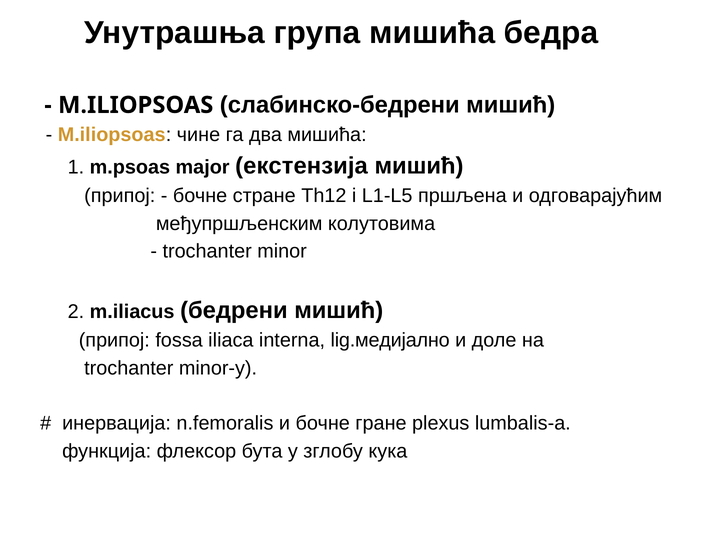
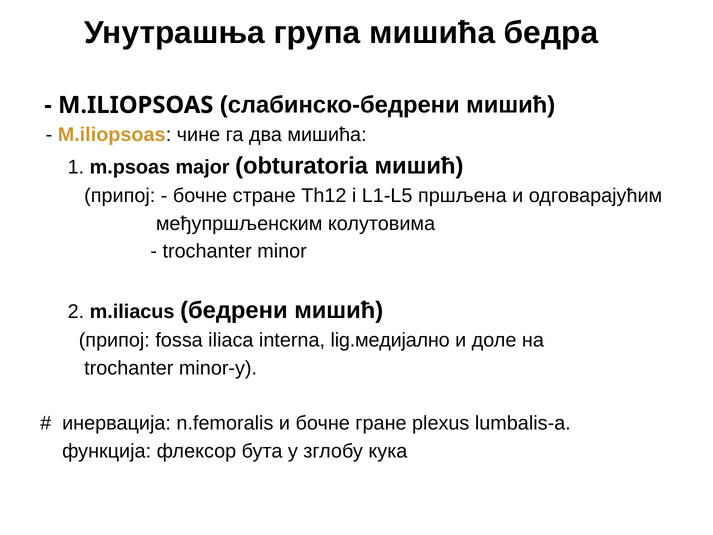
екстензија: екстензија -> obturatoria (302, 166)
